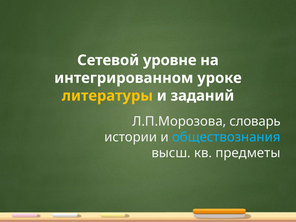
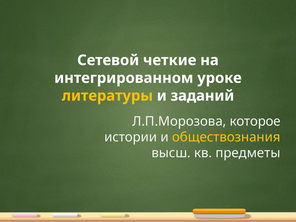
уровне: уровне -> четкие (170, 60)
словарь: словарь -> которое (255, 121)
обществознания colour: light blue -> yellow (226, 137)
